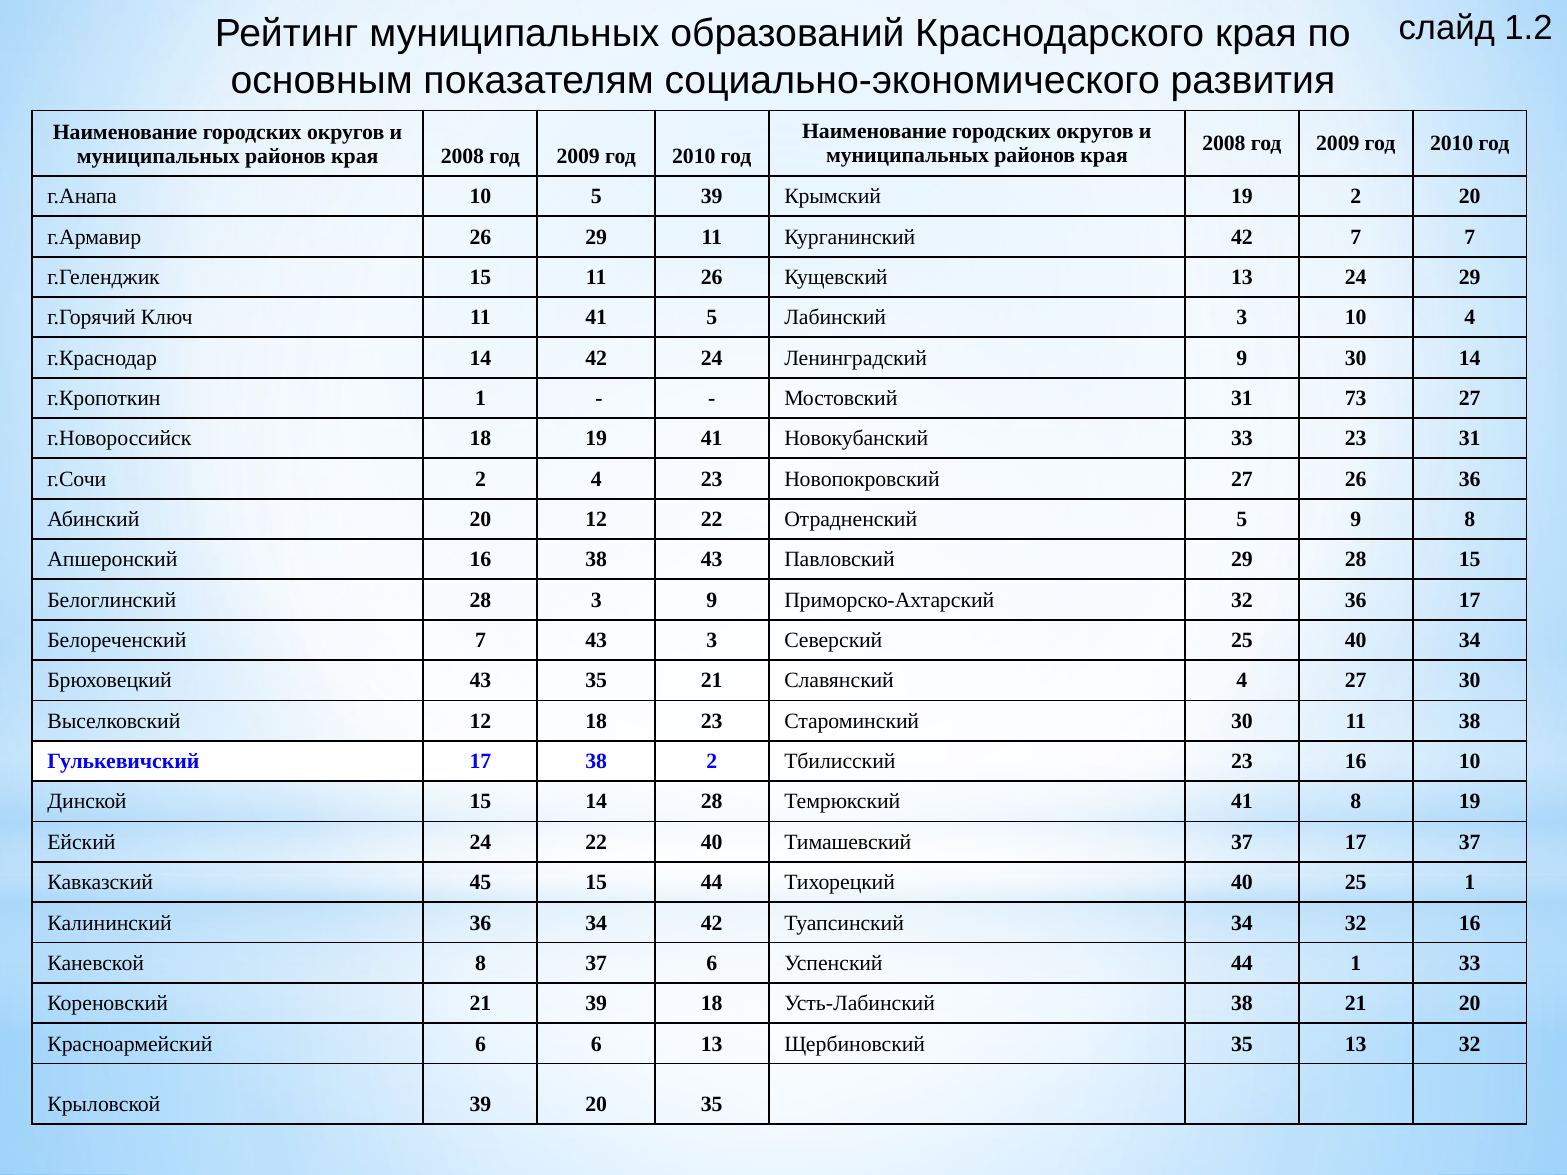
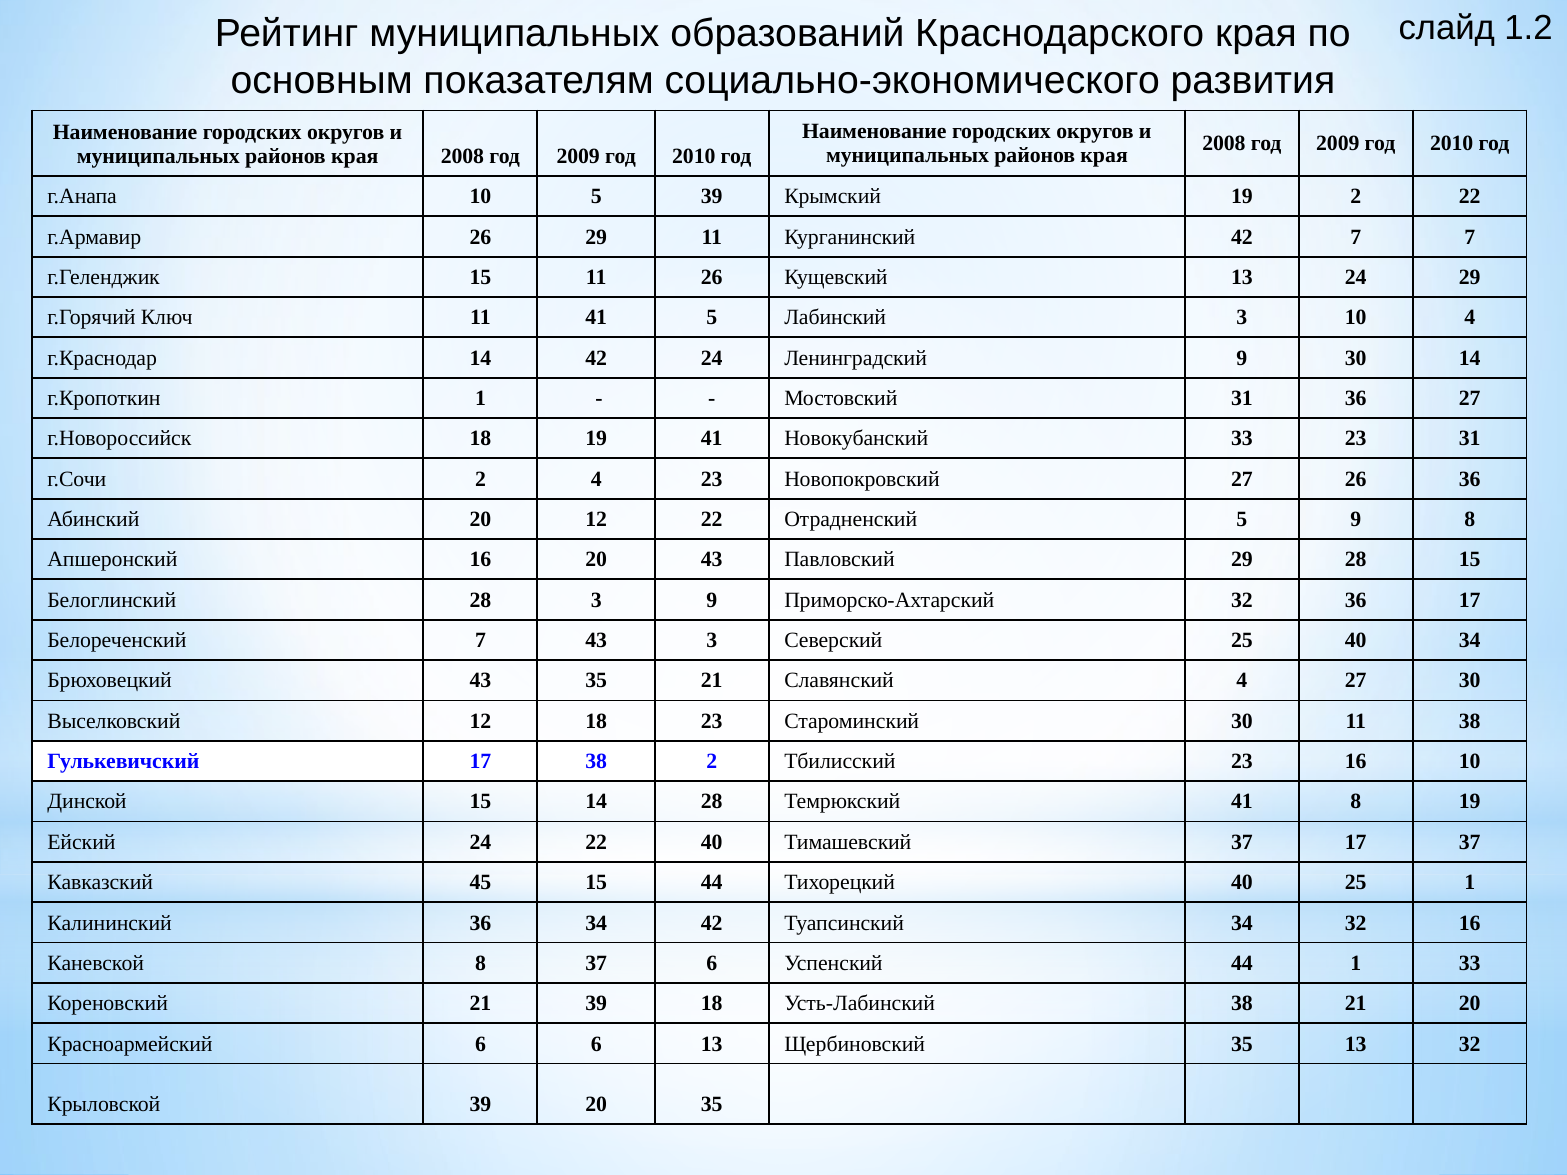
2 20: 20 -> 22 (1470, 197)
31 73: 73 -> 36 (1356, 399)
16 38: 38 -> 20 (596, 560)
